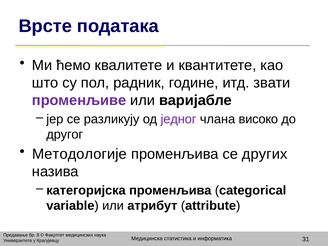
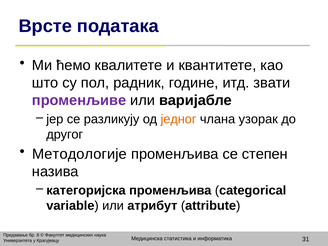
једног colour: purple -> orange (179, 119)
високо: високо -> узорак (258, 119)
других: других -> степен (265, 154)
